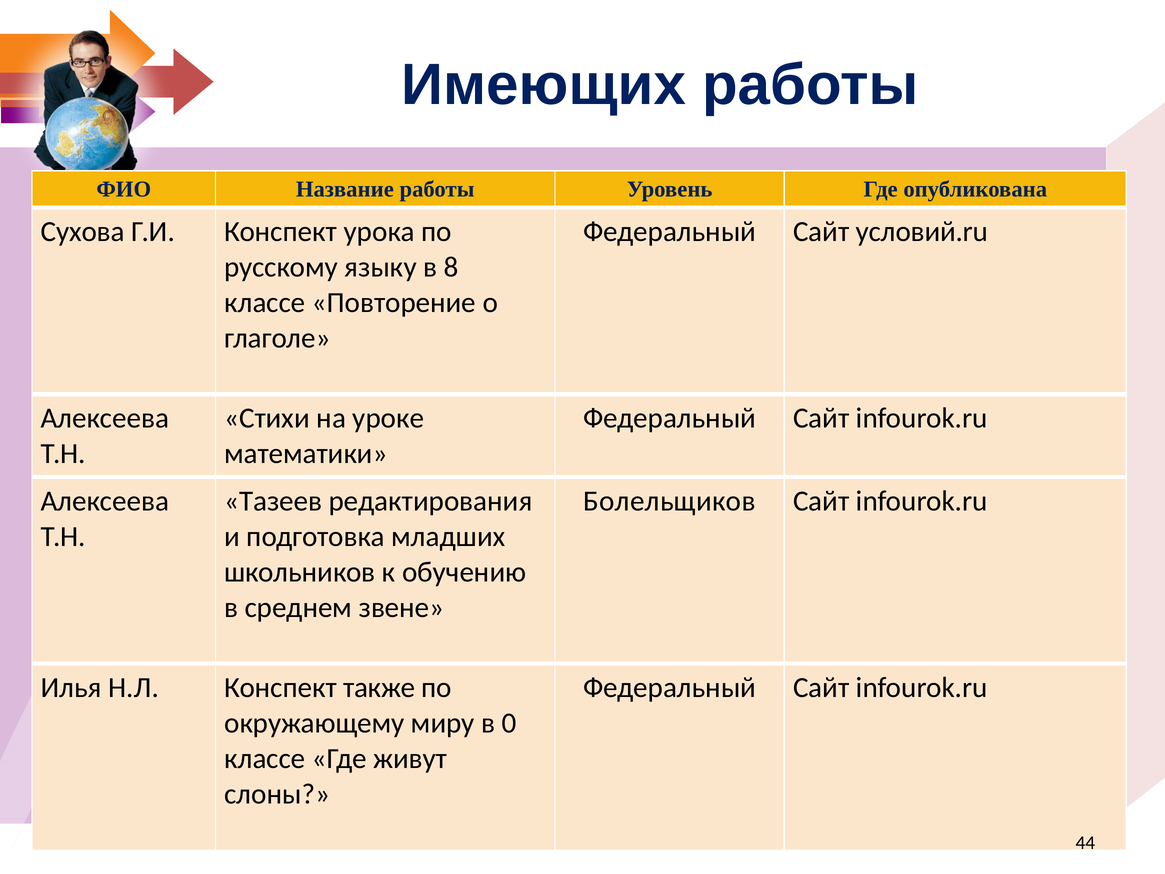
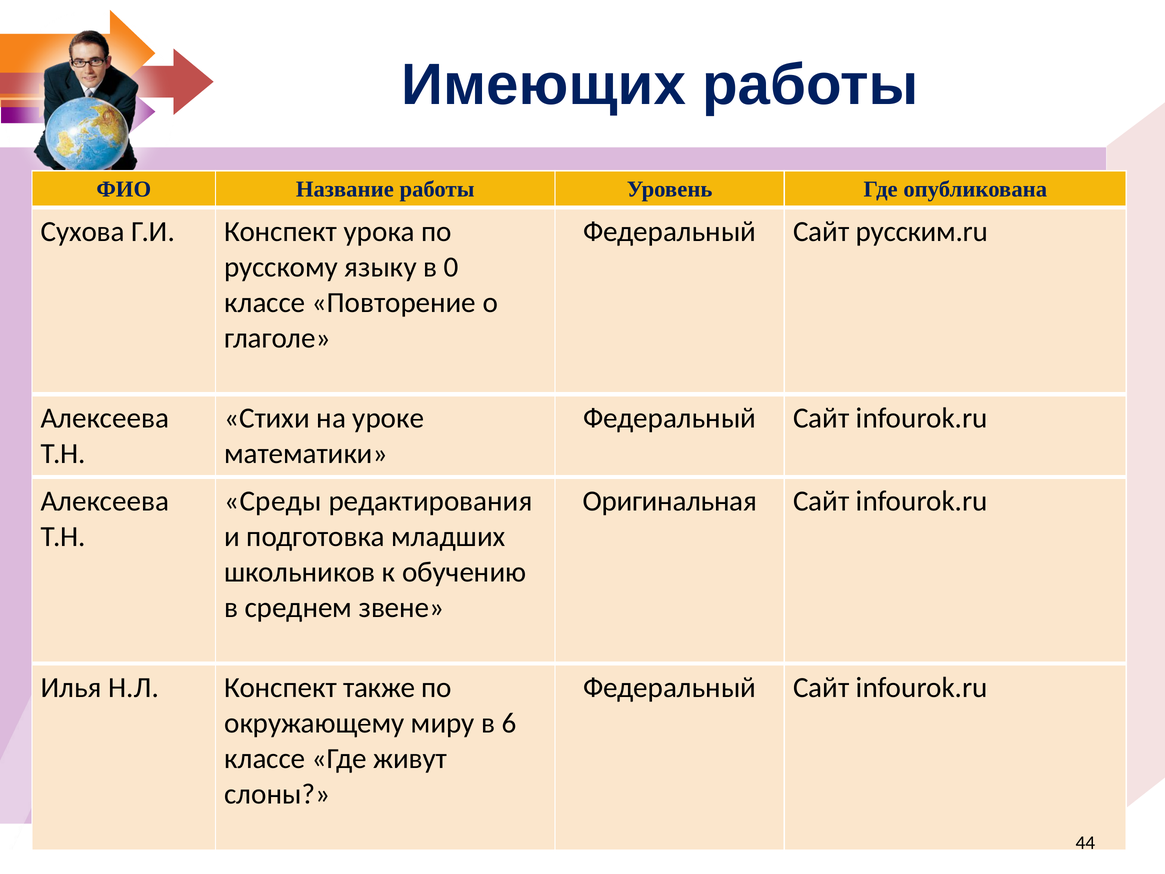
условий.ru: условий.ru -> русским.ru (922, 232)
8: 8 -> 0 (451, 267)
Тазеев: Тазеев -> Среды (273, 501)
Болельщиков: Болельщиков -> Оригинальная (670, 501)
0: 0 -> 6 (509, 723)
